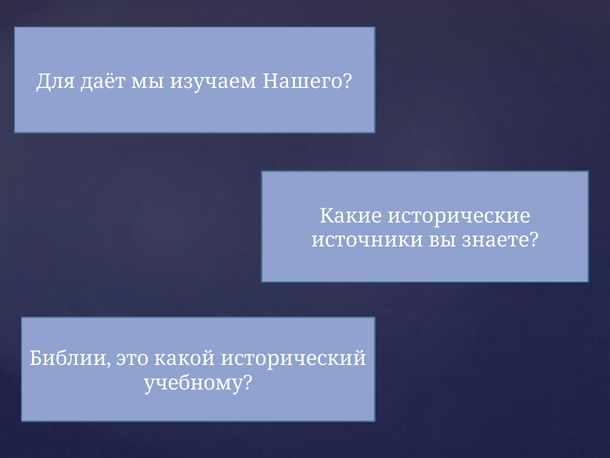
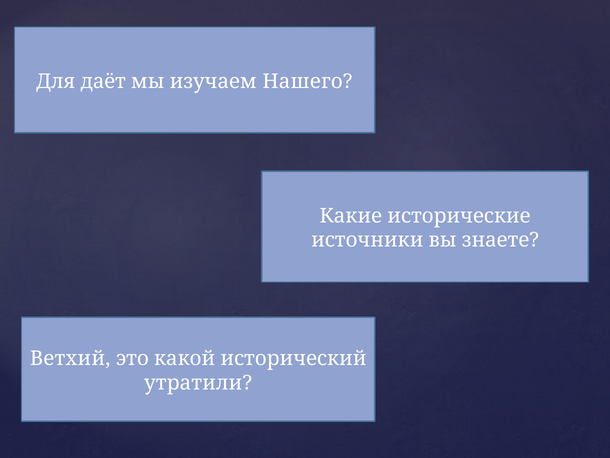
Библии: Библии -> Ветхий (70, 358)
учебному: учебному -> утратили (198, 383)
